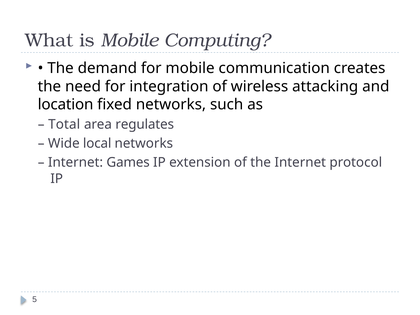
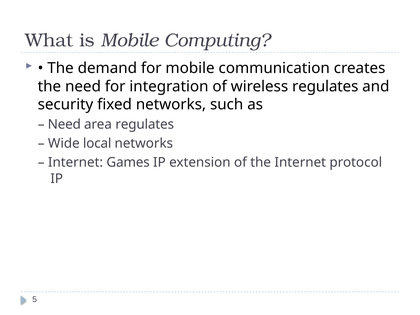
wireless attacking: attacking -> regulates (325, 86)
location: location -> security (66, 105)
Total: Total -> Need (64, 125)
